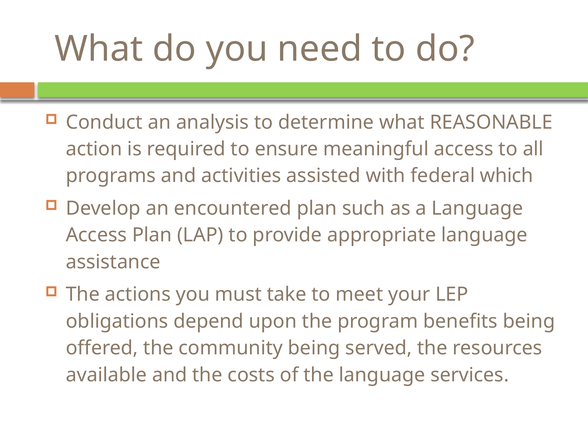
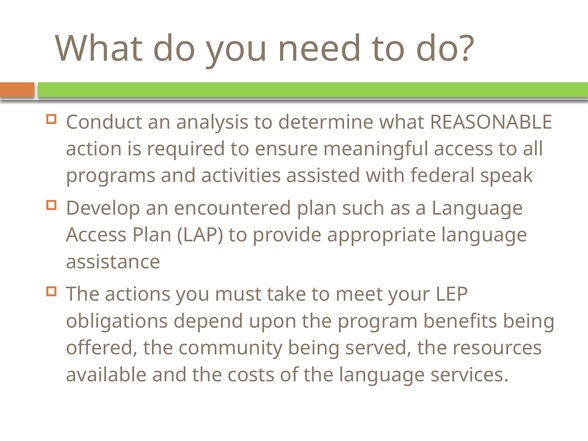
which: which -> speak (507, 176)
